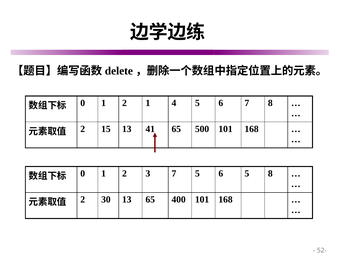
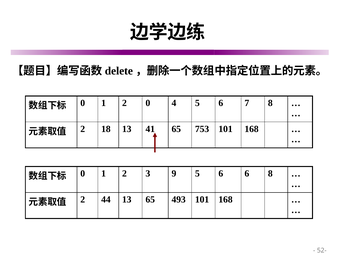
2 1: 1 -> 0 (148, 103)
15: 15 -> 18 (106, 129)
500: 500 -> 753 (202, 129)
3 7: 7 -> 9 (174, 173)
6 5: 5 -> 6 (247, 173)
30: 30 -> 44 (106, 199)
400: 400 -> 493 (179, 199)
